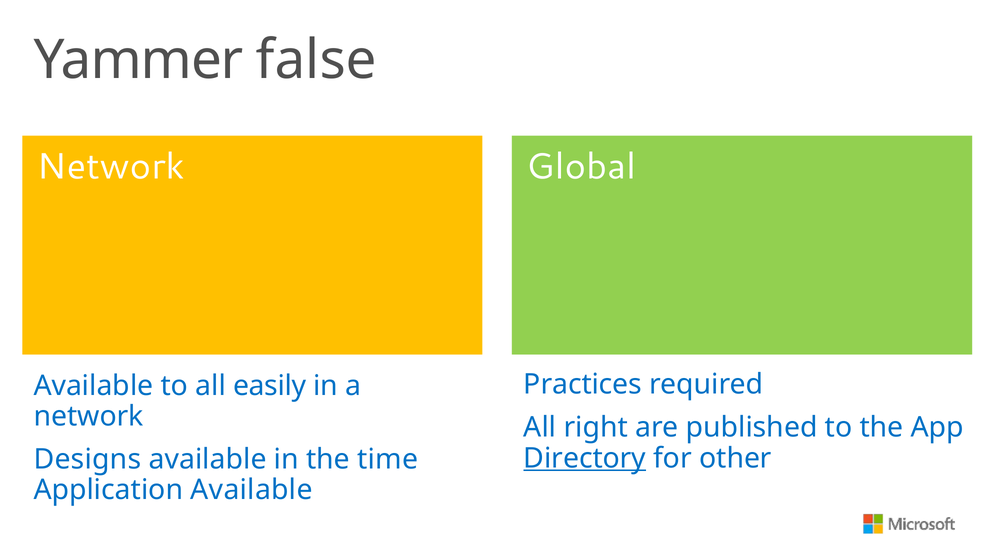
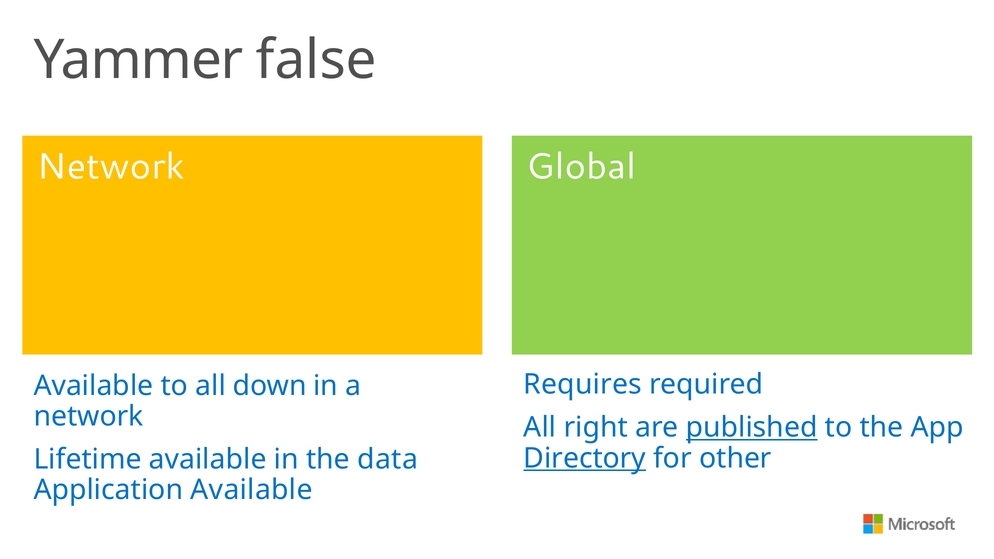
Practices: Practices -> Requires (583, 385)
easily: easily -> down (270, 386)
published underline: none -> present (752, 427)
Designs: Designs -> Lifetime (88, 459)
time: time -> data (388, 459)
